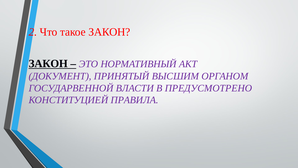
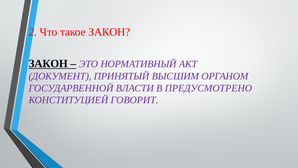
ПРАВИЛА: ПРАВИЛА -> ГОВОРИТ (135, 100)
